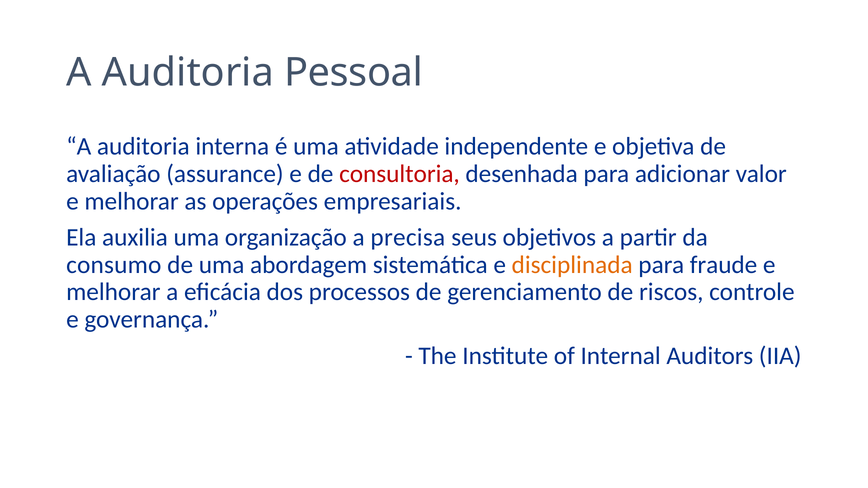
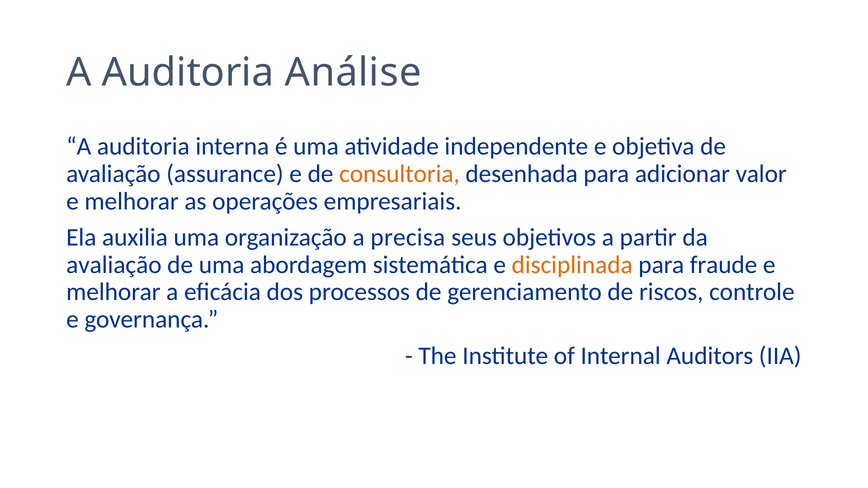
Pessoal: Pessoal -> Análise (353, 73)
consultoria colour: red -> orange (399, 174)
consumo: consumo -> avaliação (114, 265)
